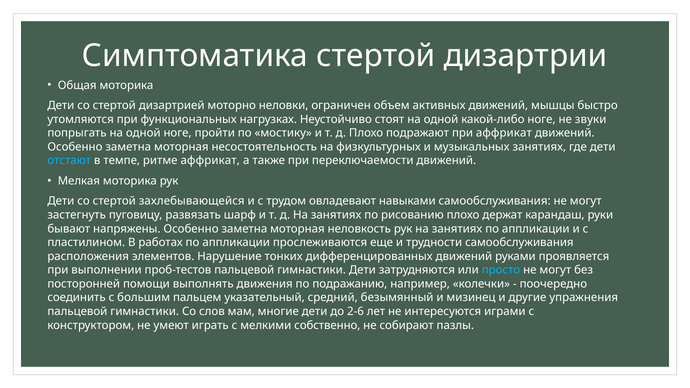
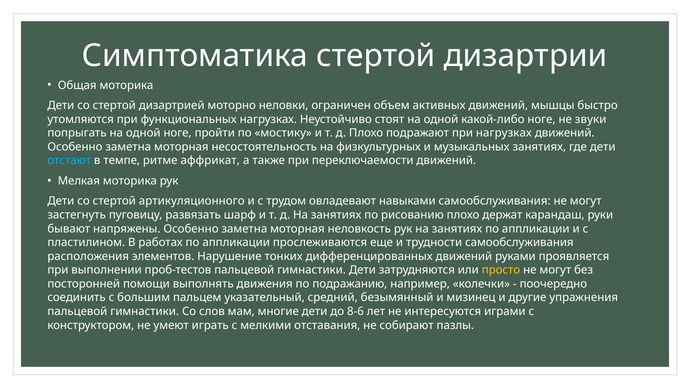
при аффрикат: аффрикат -> нагрузках (504, 133)
захлебывающейся: захлебывающейся -> артикуляционного (192, 201)
просто colour: light blue -> yellow (501, 270)
2-6: 2-6 -> 8-6 (355, 312)
собственно: собственно -> отставания (327, 325)
